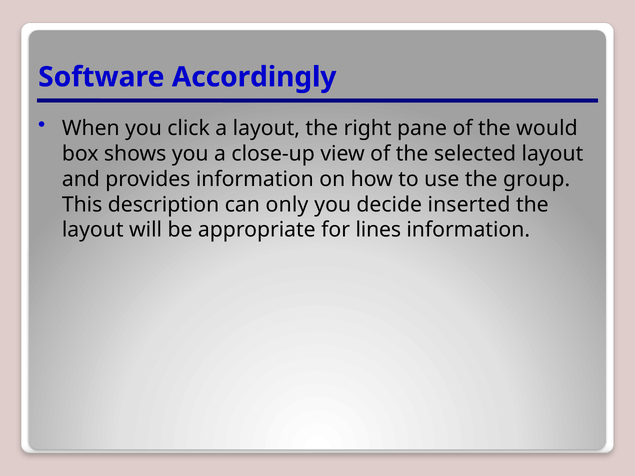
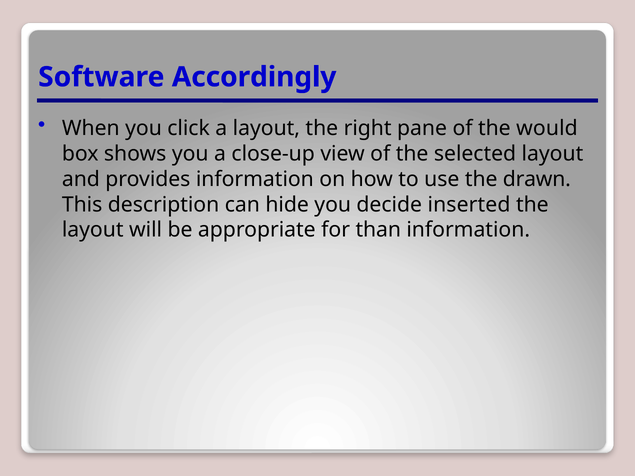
group: group -> drawn (537, 179)
only: only -> hide (287, 205)
lines: lines -> than (378, 230)
